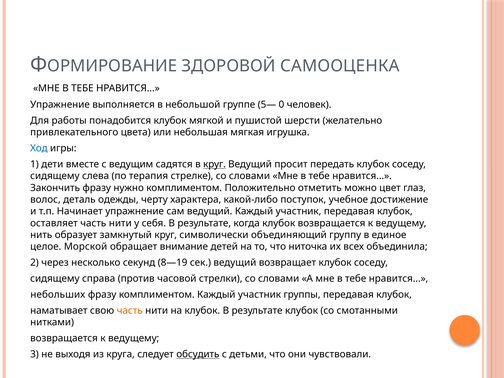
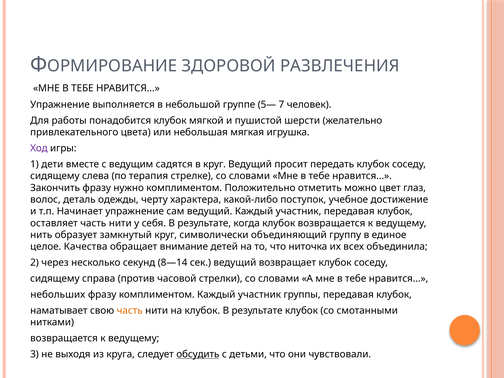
САМООЦЕНКА: САМООЦЕНКА -> РАЗВЛЕЧЕНИЯ (340, 66)
0: 0 -> 7 (281, 105)
Ход colour: blue -> purple (39, 148)
круг underline: present -> none (214, 164)
Морской: Морской -> Качества (86, 247)
8—19: 8—19 -> 8—14 (173, 263)
